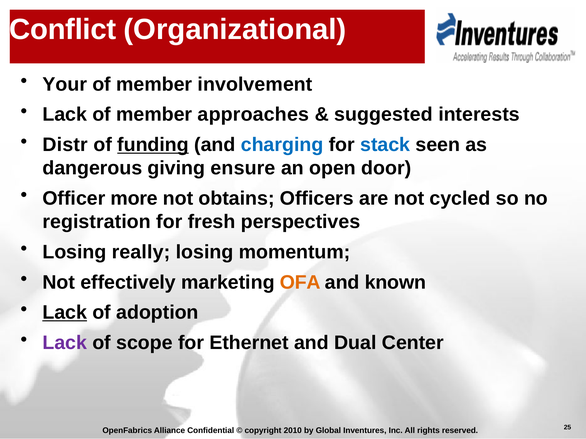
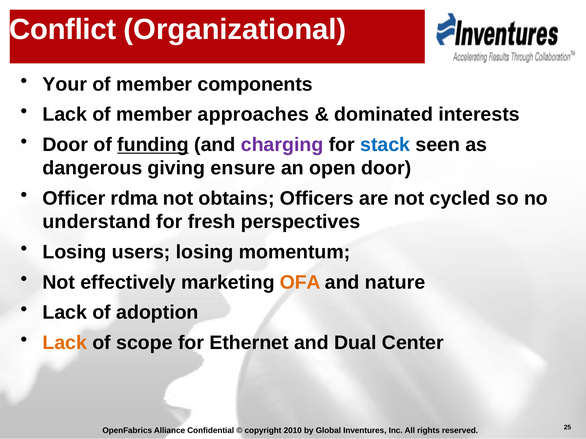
involvement: involvement -> components (255, 84)
suggested: suggested -> dominated (384, 115)
Distr: Distr -> Door (65, 145)
charging colour: blue -> purple (282, 145)
more: more -> rdma (134, 199)
registration: registration -> understand (97, 222)
really: really -> users (141, 252)
known: known -> nature (395, 283)
Lack underline: present -> none (65, 313)
Lack colour: purple -> orange (65, 343)
